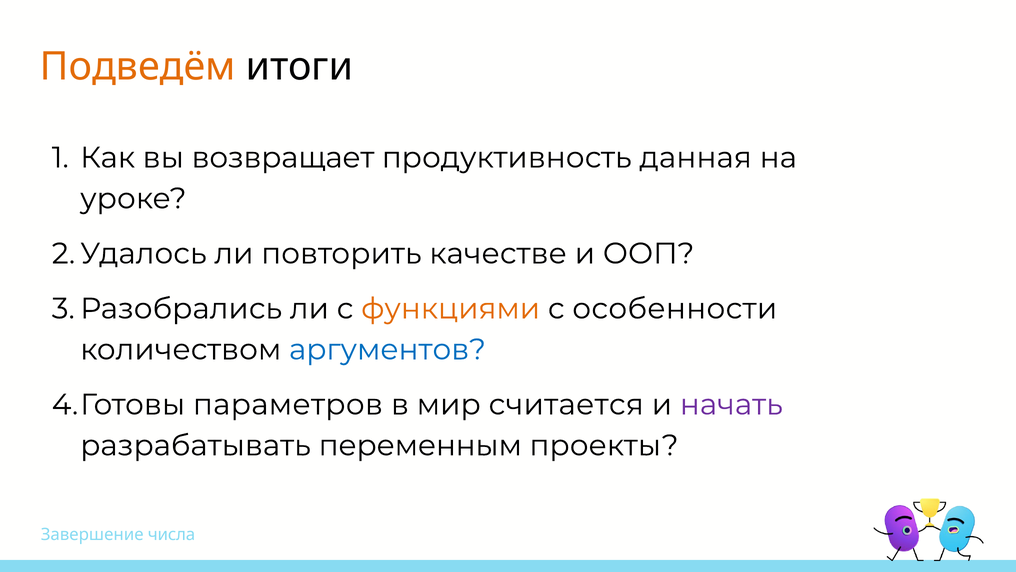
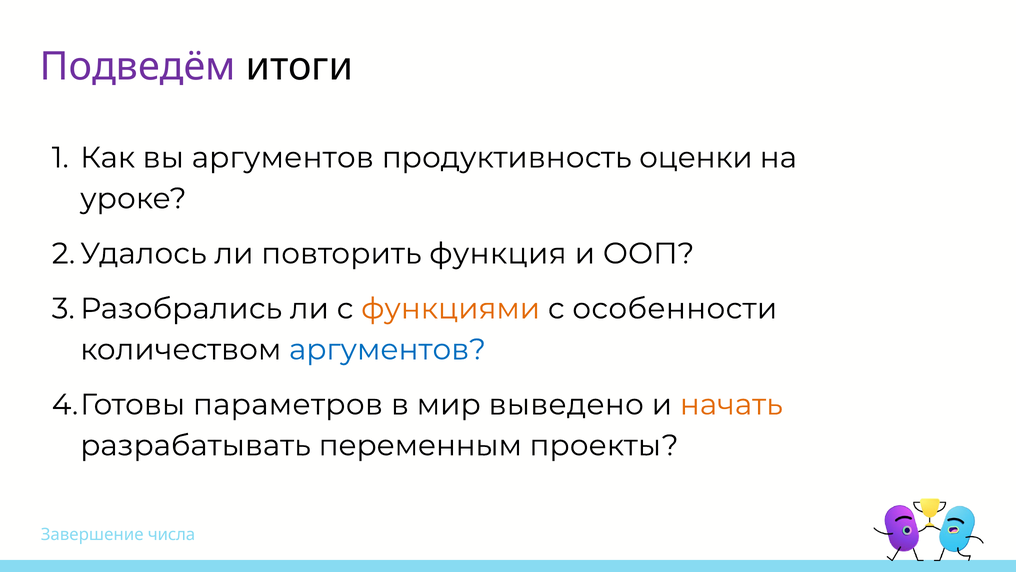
Подведём colour: orange -> purple (138, 66)
вы возвращает: возвращает -> аргументов (283, 158)
данная: данная -> оценки (696, 158)
качестве: качестве -> функция (498, 253)
считается: считается -> выведено (566, 404)
начать colour: purple -> orange (731, 404)
